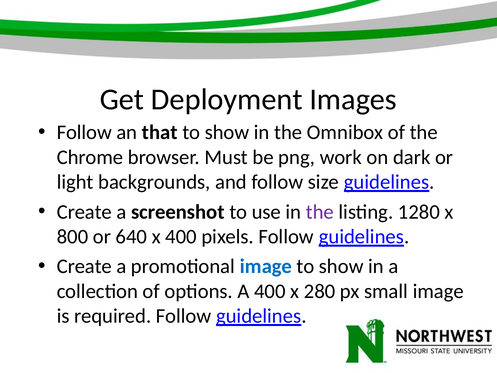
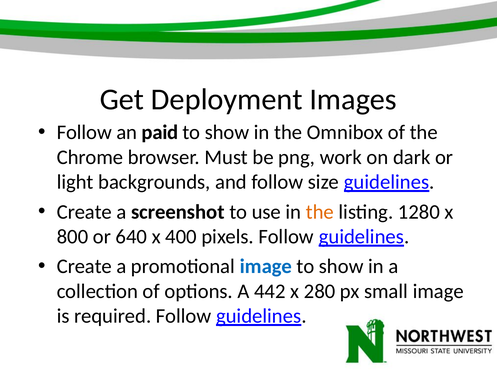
that: that -> paid (160, 132)
the colour: purple -> orange (320, 212)
A 400: 400 -> 442 (270, 291)
